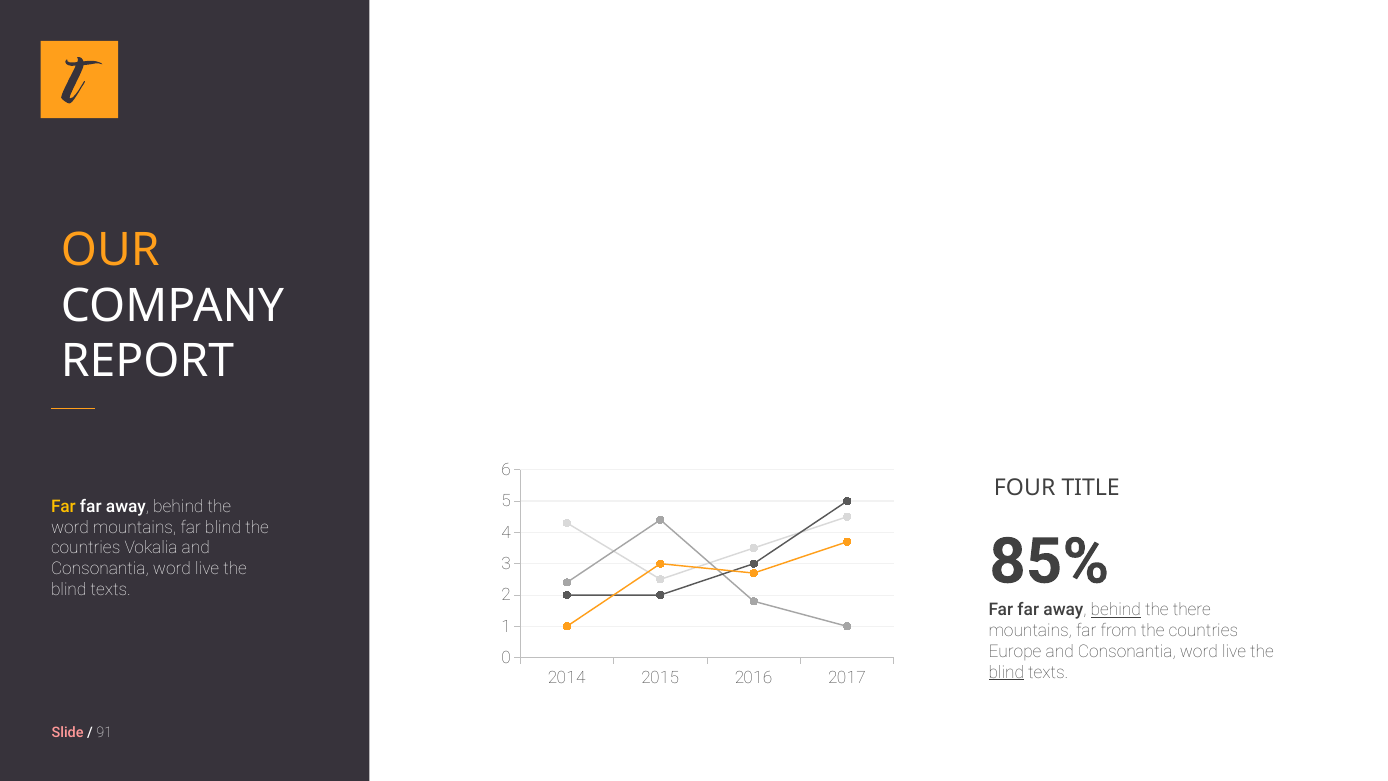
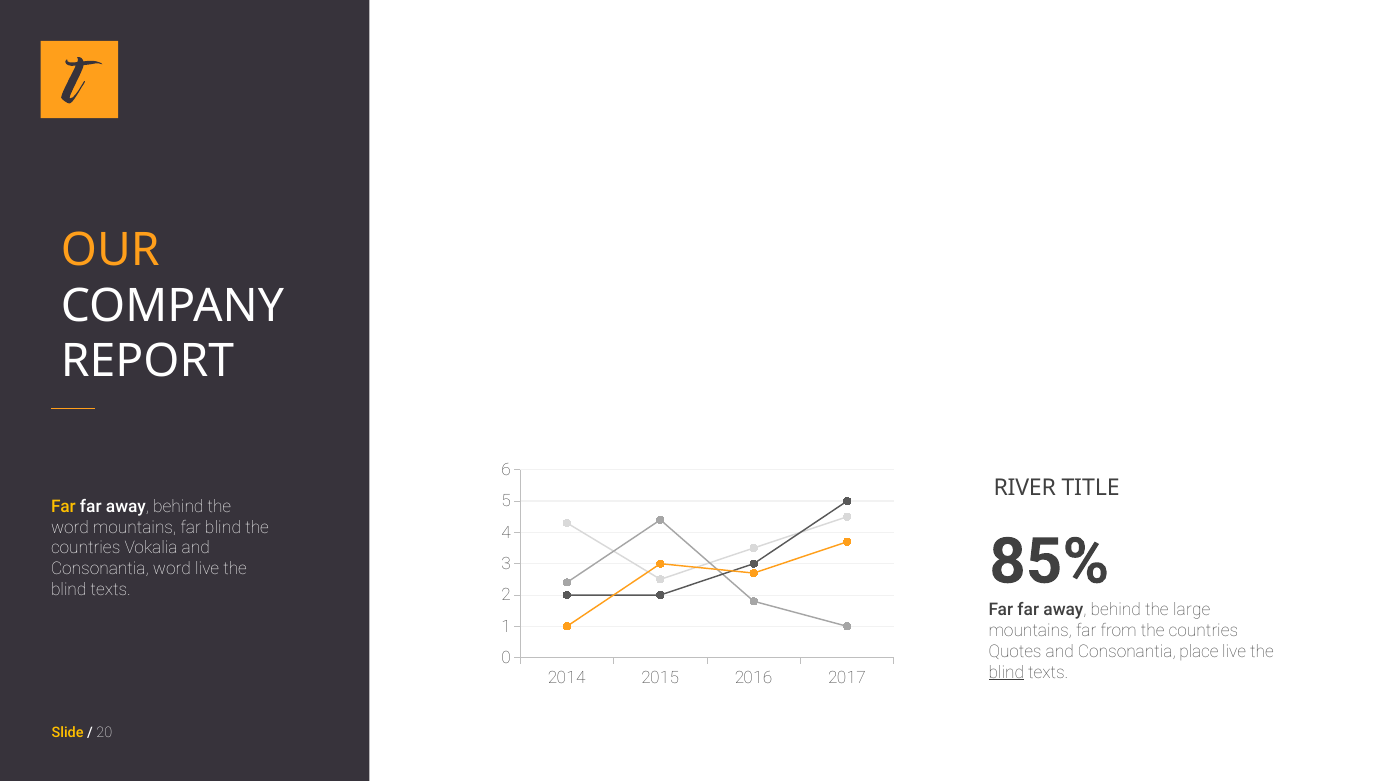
FOUR: FOUR -> RIVER (1025, 487)
behind underline: present -> none (1116, 610)
there: there -> large (1192, 610)
Europe: Europe -> Quotes (1015, 651)
word: word -> place (1199, 651)
Slide colour: pink -> yellow (68, 732)
91: 91 -> 20 (104, 732)
